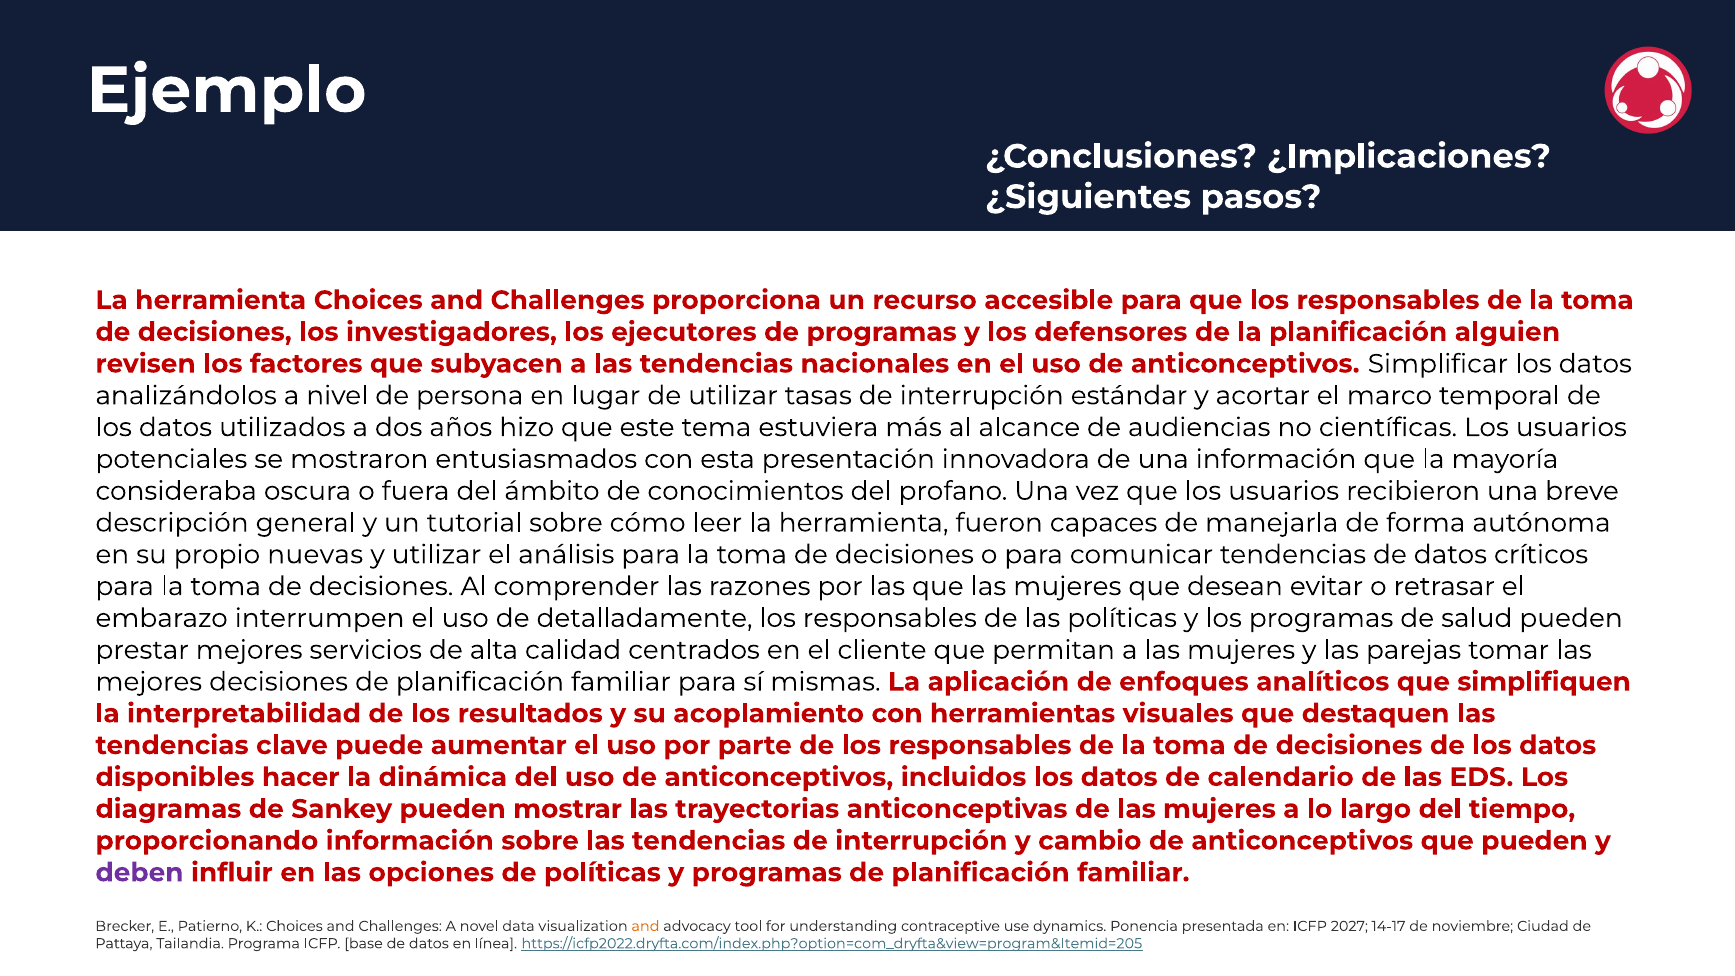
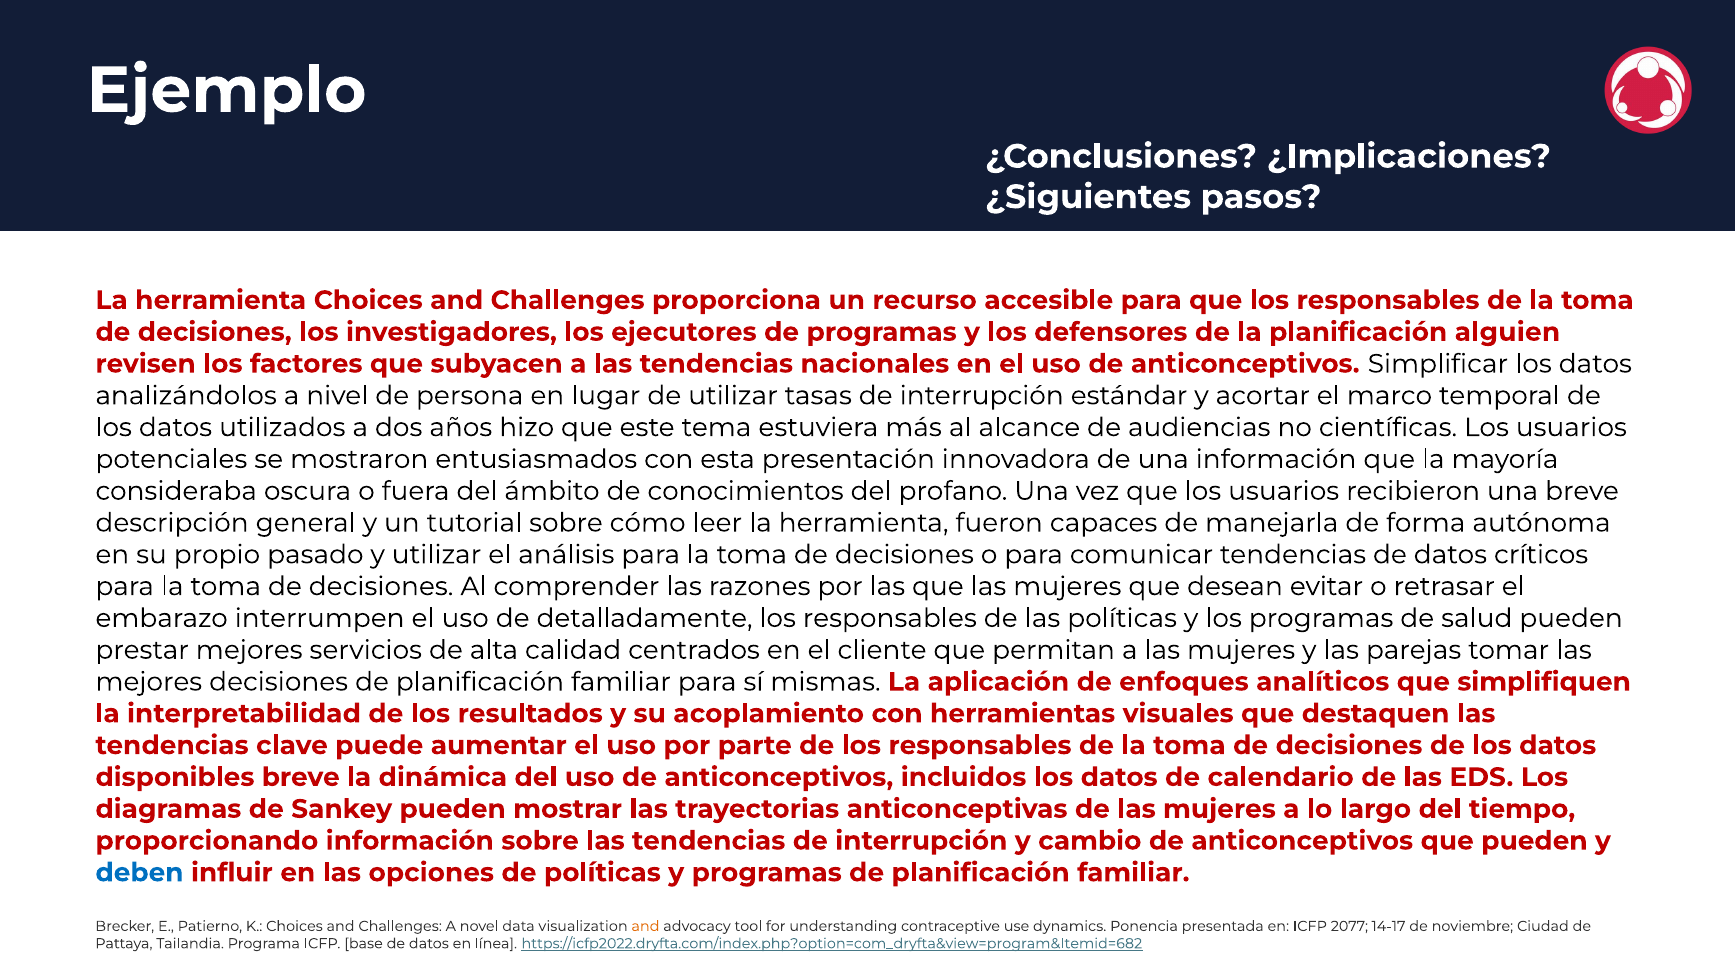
nuevas: nuevas -> pasado (315, 555)
disponibles hacer: hacer -> breve (301, 777)
deben colour: purple -> blue (139, 873)
2027: 2027 -> 2077 (1349, 926)
https://icfp2022.dryfta.com/index.php?option=com_dryfta&view=program&Itemid=205: https://icfp2022.dryfta.com/index.php?option=com_dryfta&view=program&Itemid=205 -> https://icfp2022.dryfta.com/index.php?option=com_dryfta&view=program&Itemid=682 (832, 943)
